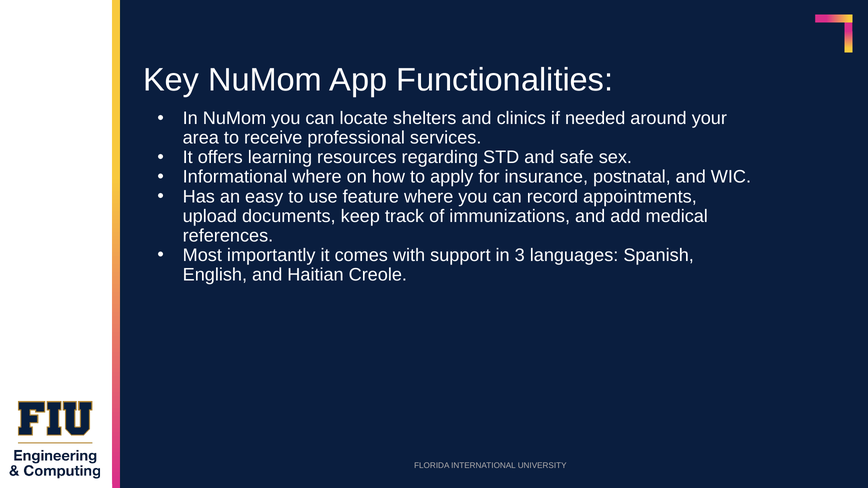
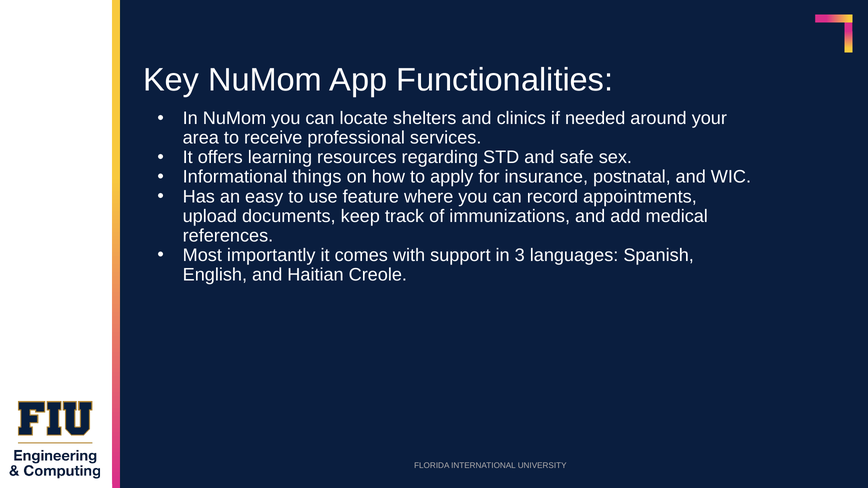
Informational where: where -> things (317, 177)
